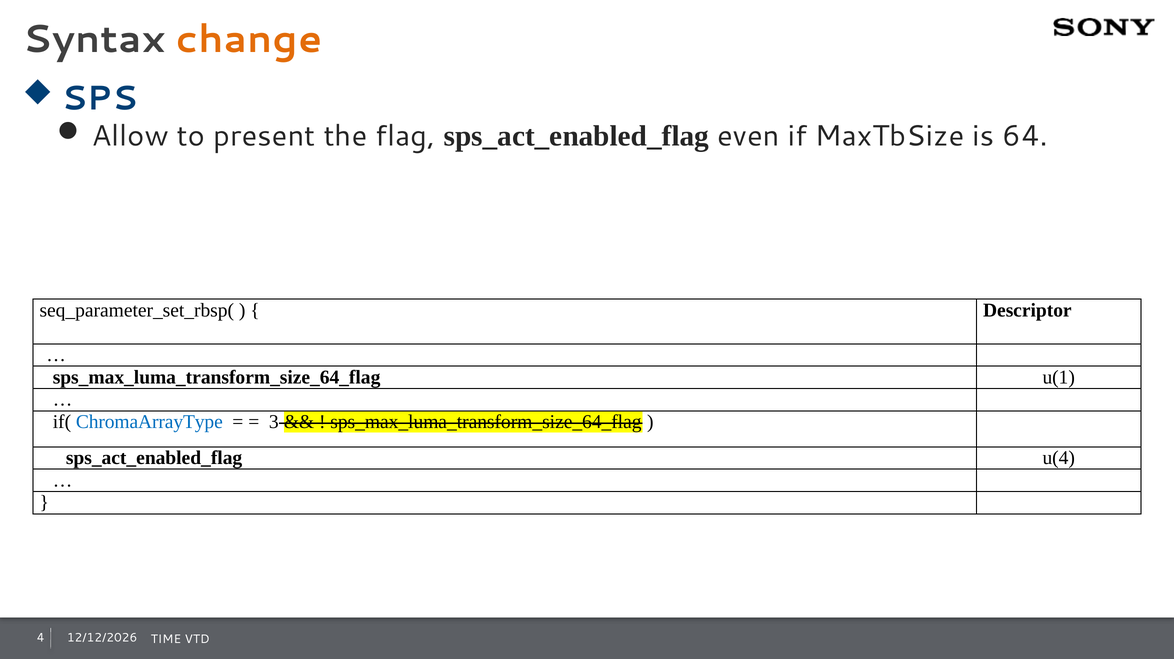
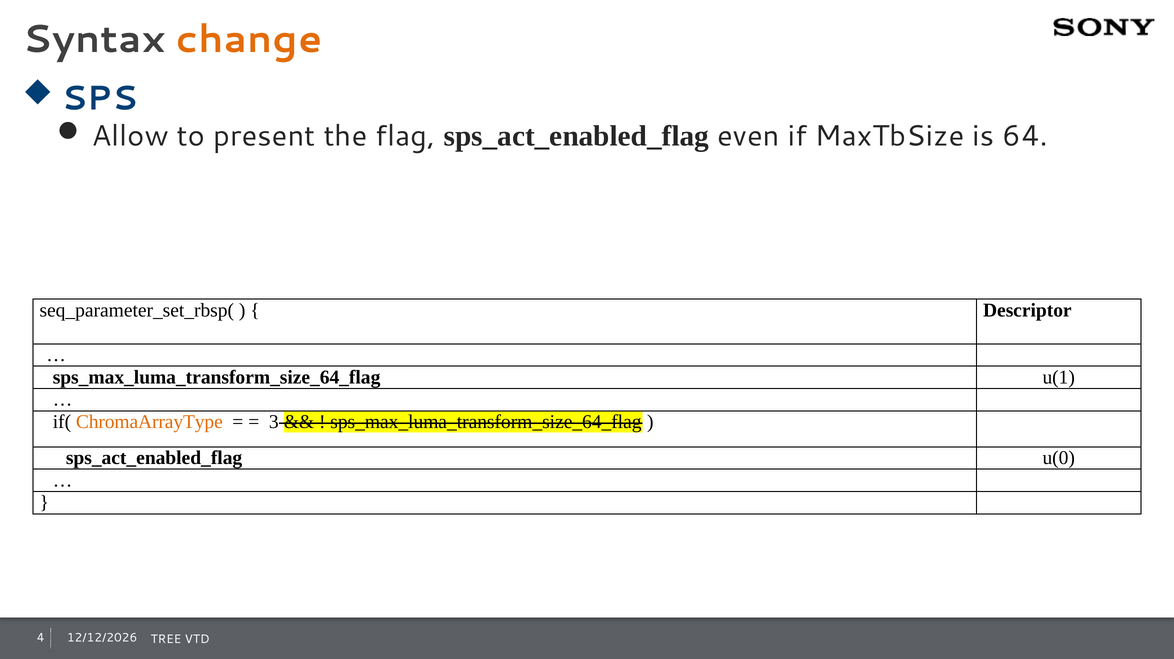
ChromaArrayType colour: blue -> orange (149, 422)
u(4: u(4 -> u(0 (1059, 458)
TIME: TIME -> TREE (166, 640)
